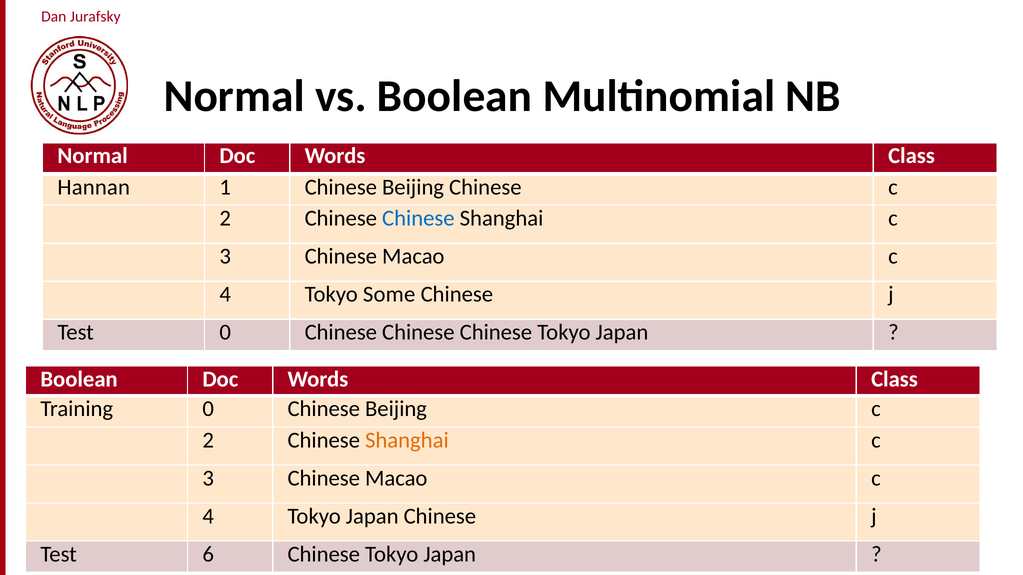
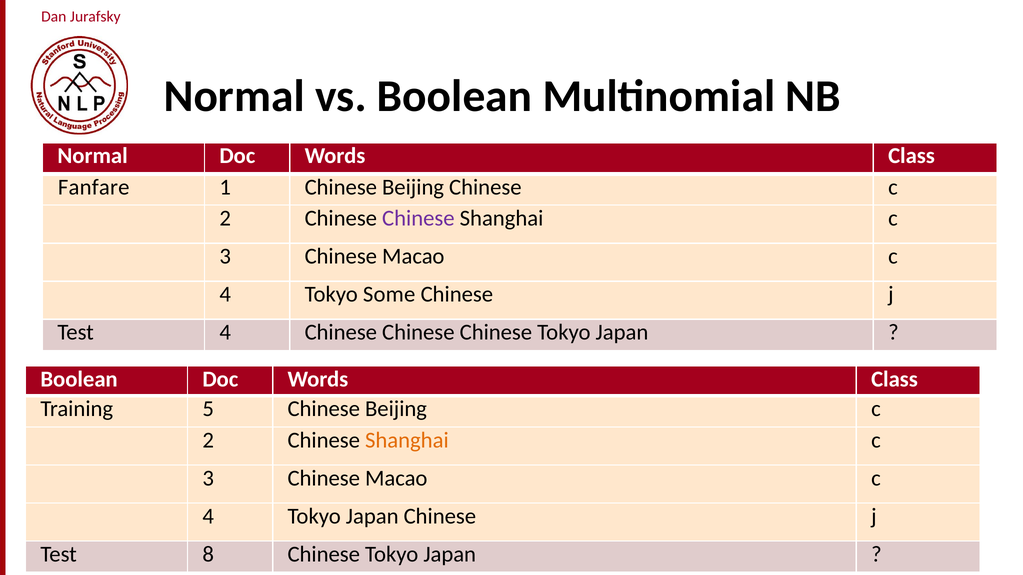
Hannan: Hannan -> Fanfare (94, 187)
Chinese colour: blue -> purple (418, 218)
Test 0: 0 -> 4 (225, 333)
Training 0: 0 -> 5 (208, 409)
6: 6 -> 8 (208, 555)
